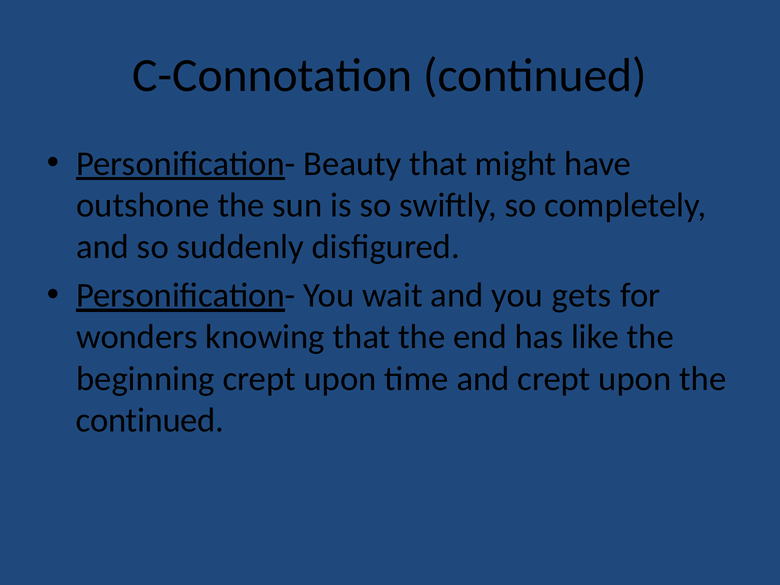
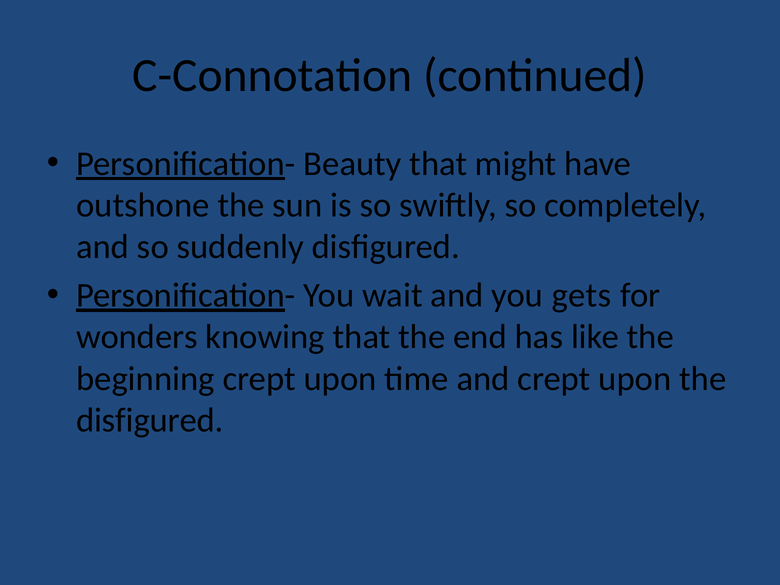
continued: continued -> disfigured (150, 420)
